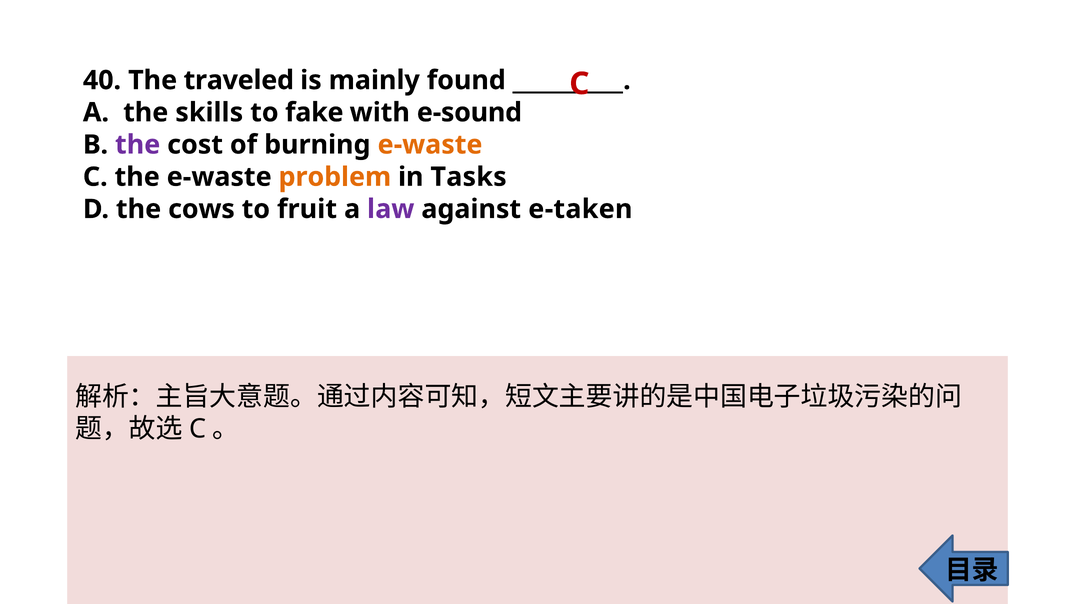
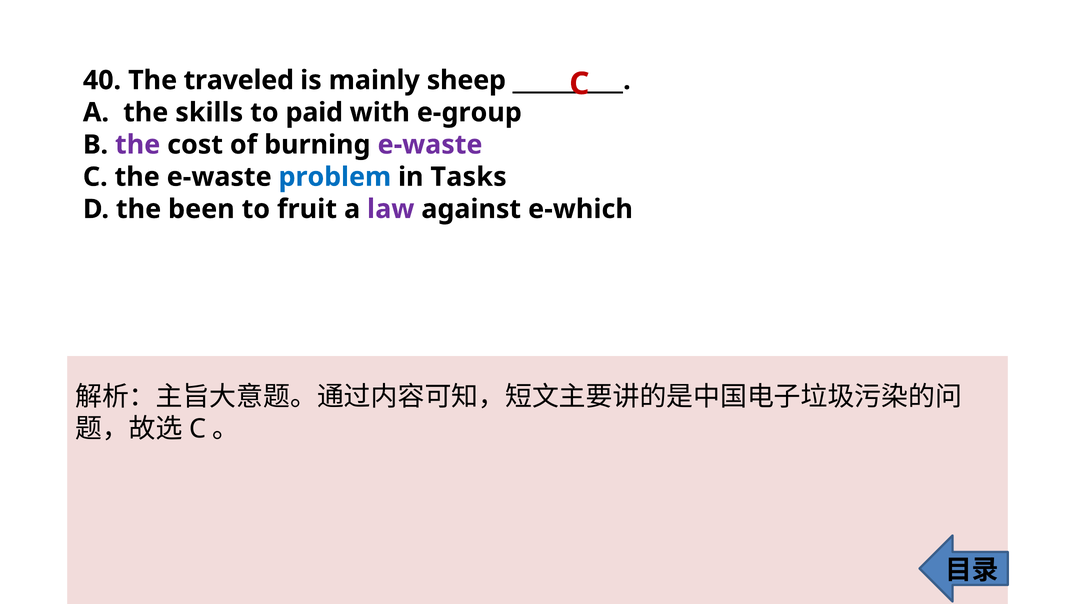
found: found -> sheep (466, 80)
fake: fake -> paid (314, 113)
e-sound: e-sound -> e-group (469, 113)
e-waste colour: orange -> purple (430, 145)
problem colour: orange -> blue (335, 177)
cows: cows -> been (201, 209)
e-taken: e-taken -> e-which (580, 209)
